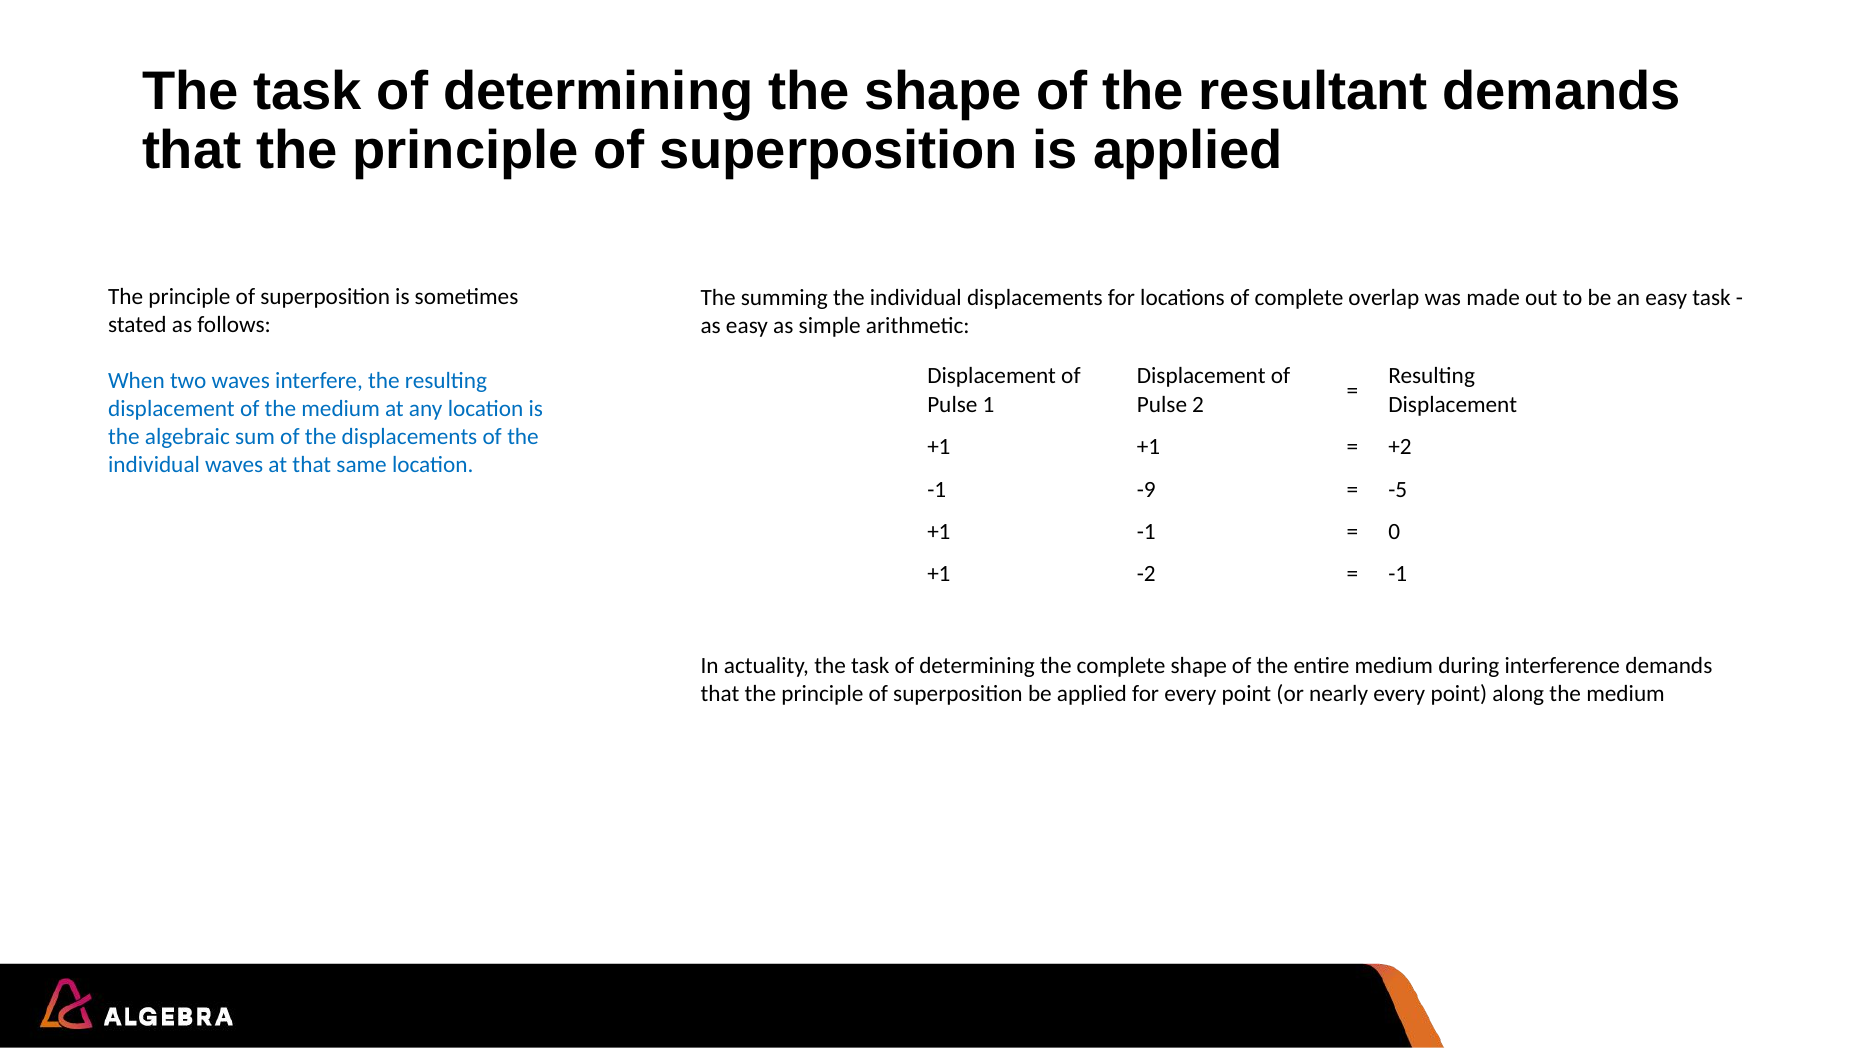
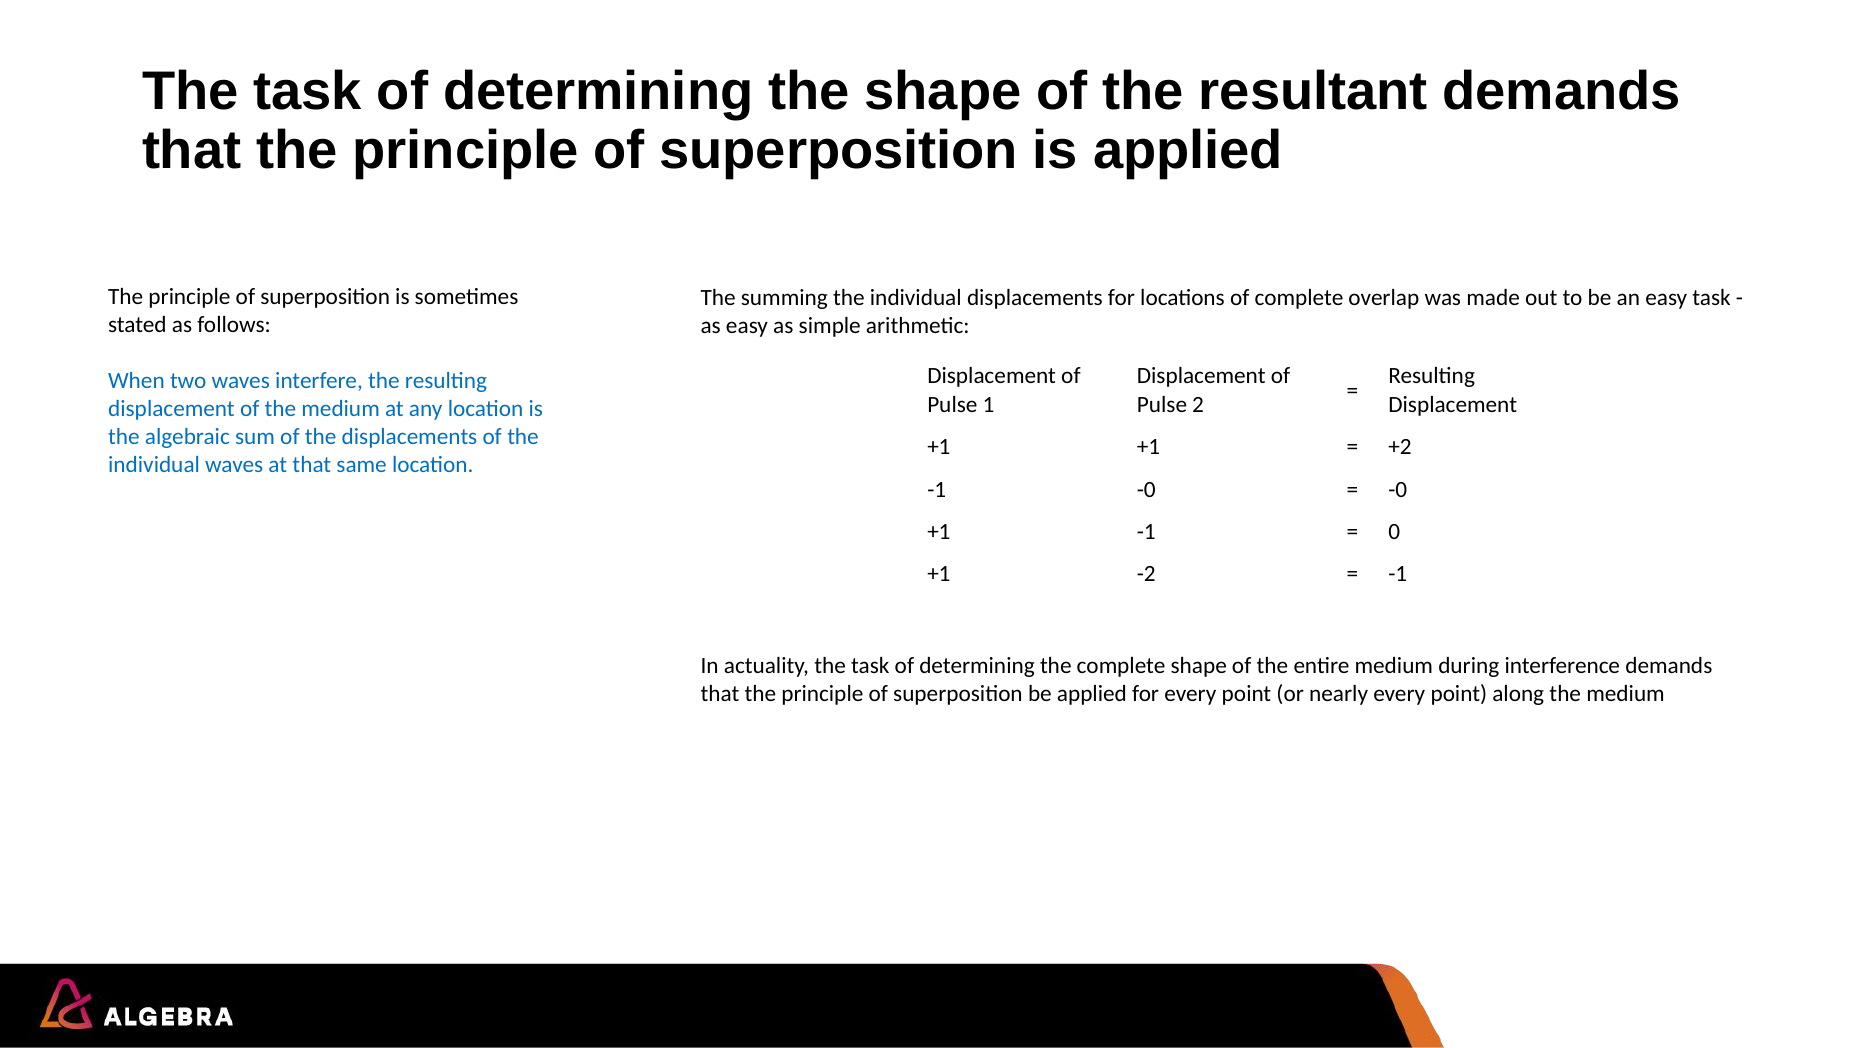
-1 -9: -9 -> -0 (1146, 489)
-5: -5 -> -0 (1398, 489)
